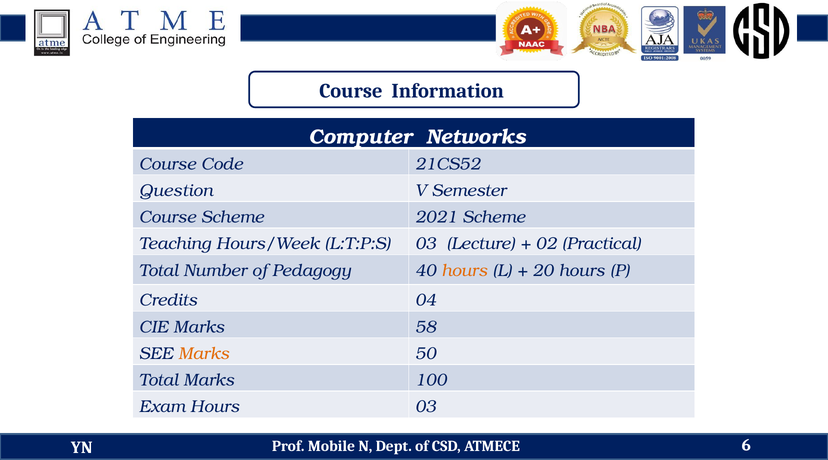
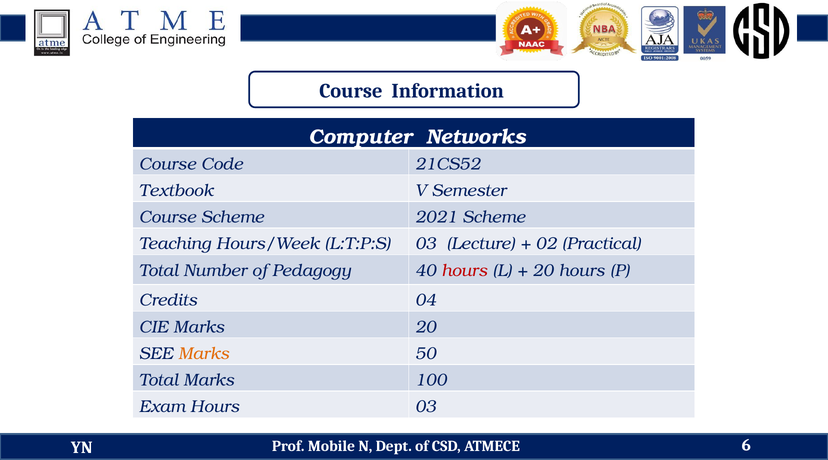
Question: Question -> Textbook (176, 191)
hours colour: orange -> red (464, 271)
Marks 58: 58 -> 20 (426, 327)
